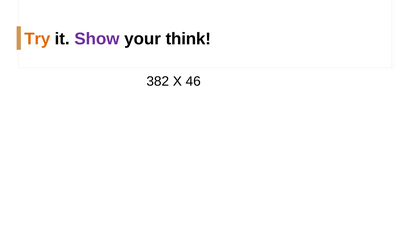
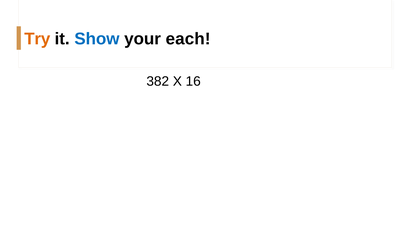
Show colour: purple -> blue (97, 39)
think: think -> each (188, 39)
46: 46 -> 16 (193, 81)
